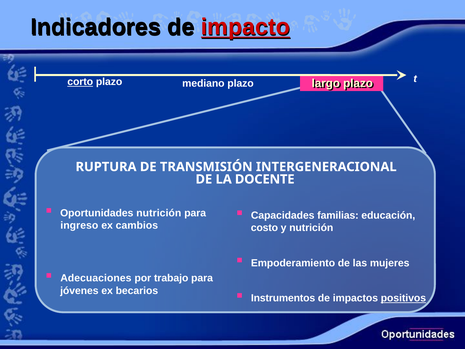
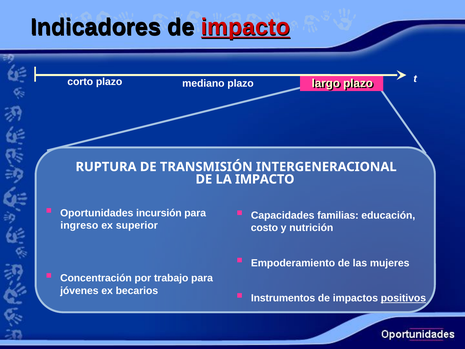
corto underline: present -> none (80, 82)
LA DOCENTE: DOCENTE -> IMPACTO (265, 179)
Oportunidades nutrición: nutrición -> incursión (159, 213)
cambios: cambios -> superior (137, 225)
Adecuaciones: Adecuaciones -> Concentración (96, 278)
